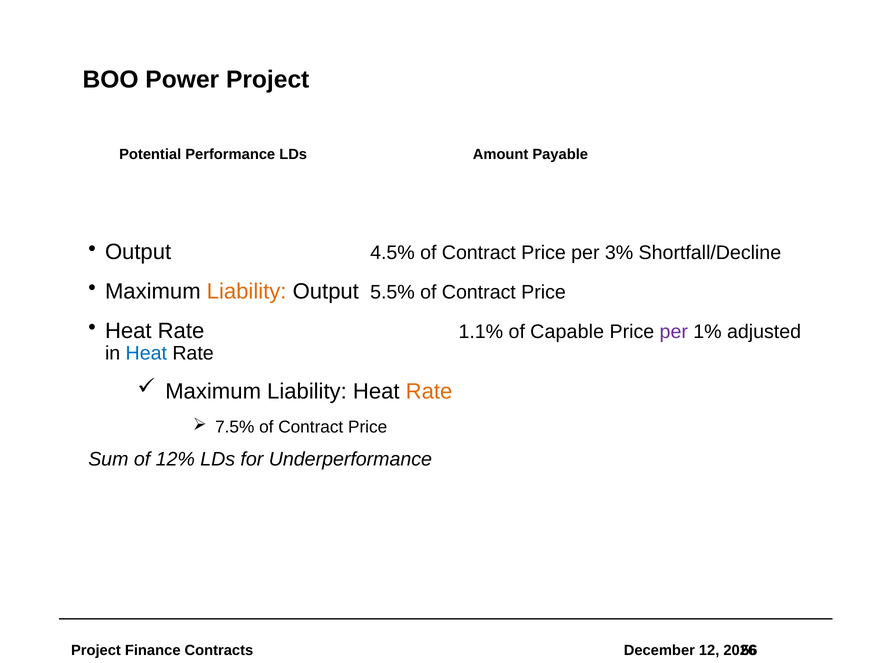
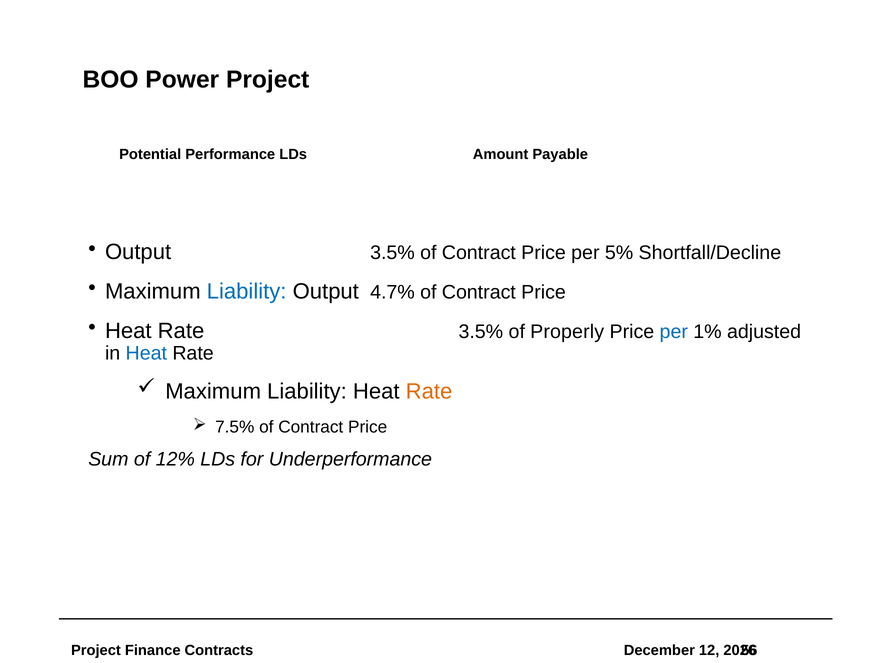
Output 4.5%: 4.5% -> 3.5% (392, 253)
3%: 3% -> 5% (619, 253)
Liability colour: orange -> blue (247, 291)
5.5%: 5.5% -> 4.7% (392, 292)
Rate 1.1%: 1.1% -> 3.5% (481, 332)
Capable: Capable -> Properly (567, 332)
per colour: purple -> blue (674, 332)
